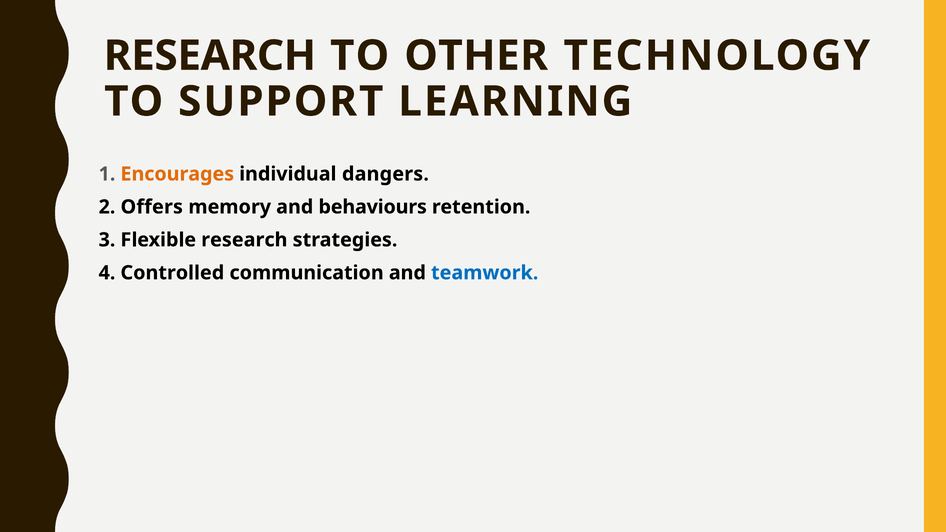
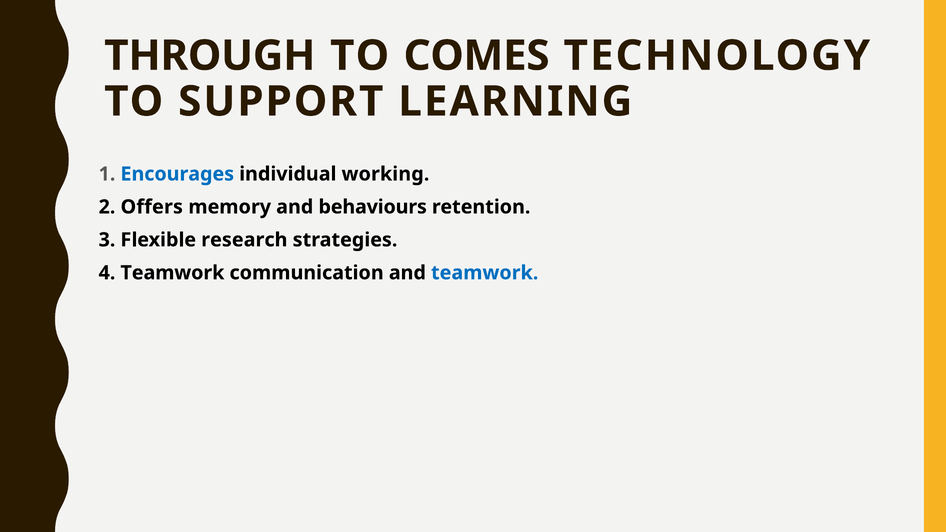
RESEARCH: RESEARCH -> THROUGH (210, 56)
OTHER: OTHER -> COMES (477, 56)
Encourages colour: orange -> blue (177, 174)
dangers: dangers -> working (385, 174)
4 Controlled: Controlled -> Teamwork (172, 273)
